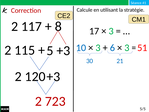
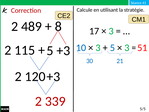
117: 117 -> 489 (31, 26)
6: 6 -> 5 (112, 48)
723: 723 -> 339 (55, 101)
